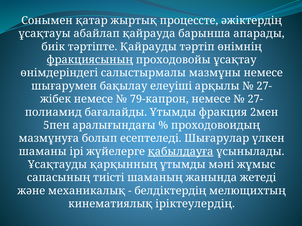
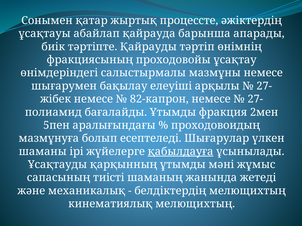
фракциясының underline: present -> none (90, 60)
79-капрон: 79-капрон -> 82-капрон (159, 99)
кинематиялық iрiктеулердiң: iрiктеулердiң -> мелющихтың (195, 204)
